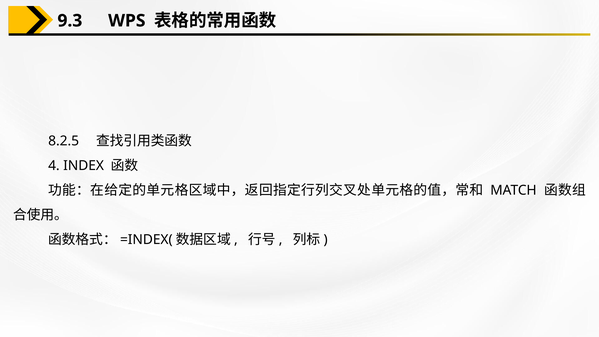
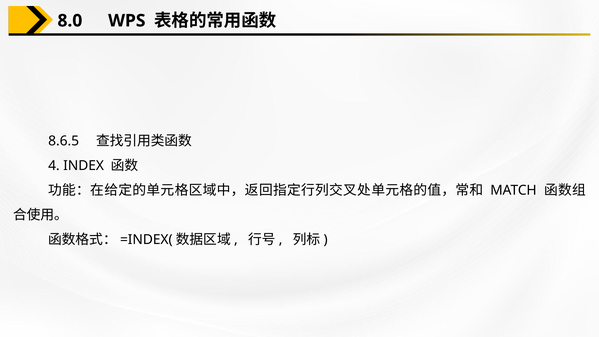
9.3: 9.3 -> 8.0 (70, 21)
8.2.5: 8.2.5 -> 8.6.5 (64, 141)
